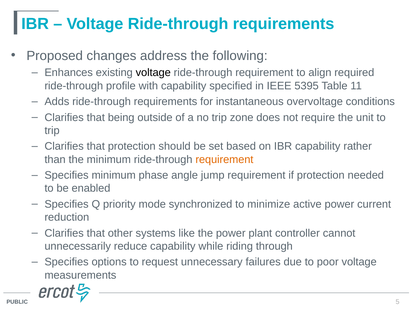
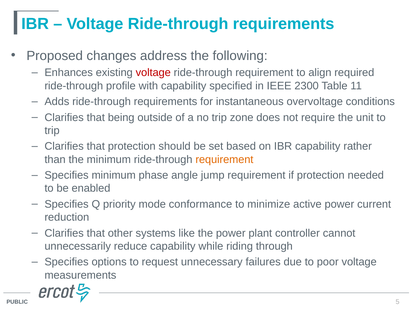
voltage colour: black -> red (153, 73)
5395: 5395 -> 2300 (307, 86)
synchronized: synchronized -> conformance (201, 204)
